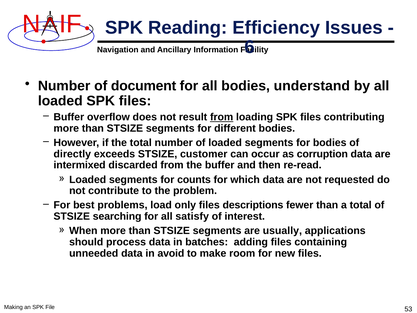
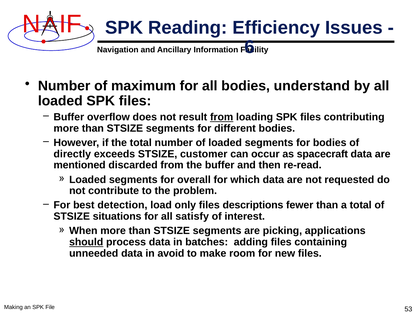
document: document -> maximum (144, 86)
corruption: corruption -> spacecraft (322, 154)
intermixed: intermixed -> mentioned (80, 165)
counts: counts -> overall (194, 180)
problems: problems -> detection (122, 205)
searching: searching -> situations (117, 216)
usually: usually -> picking (282, 231)
should underline: none -> present (86, 242)
